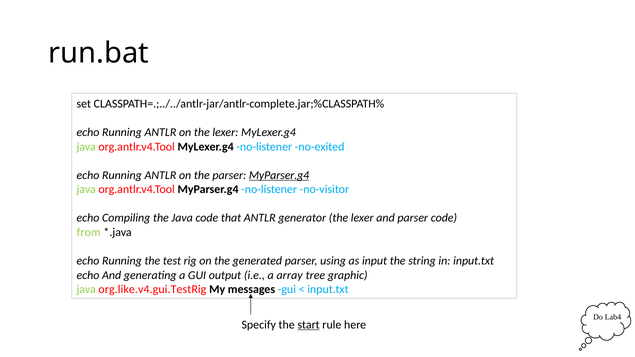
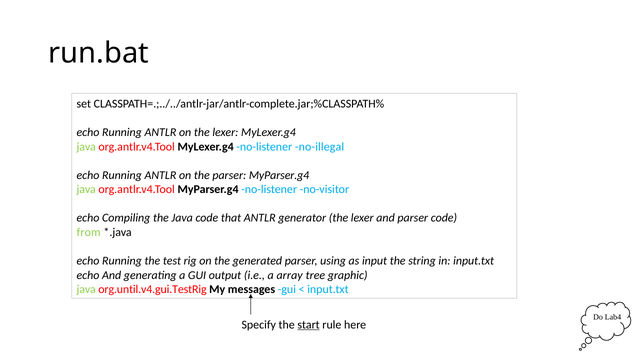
no-exited: no-exited -> no-illegal (320, 147)
MyParser.g4 underline: present -> none (279, 175)
org.like.v4.gui.TestRig: org.like.v4.gui.TestRig -> org.until.v4.gui.TestRig (152, 290)
